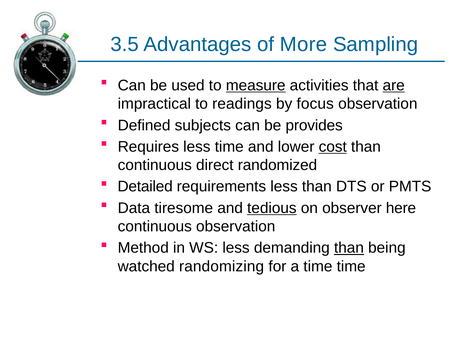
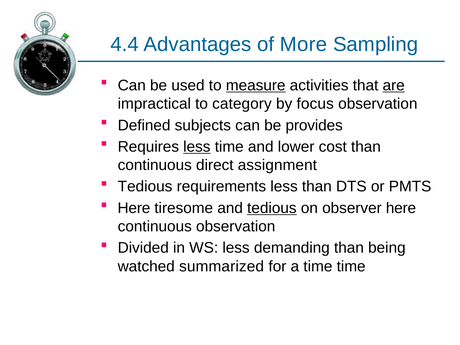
3.5: 3.5 -> 4.4 (125, 44)
readings: readings -> category (242, 104)
less underline: none -> present (197, 147)
cost underline: present -> none (333, 147)
randomized: randomized -> assignment (277, 165)
Detailed: Detailed -> Tedious (145, 187)
Data: Data -> Here (134, 208)
Method: Method -> Divided (143, 248)
than underline: present -> none (349, 248)
randomizing: randomizing -> summarized (222, 266)
